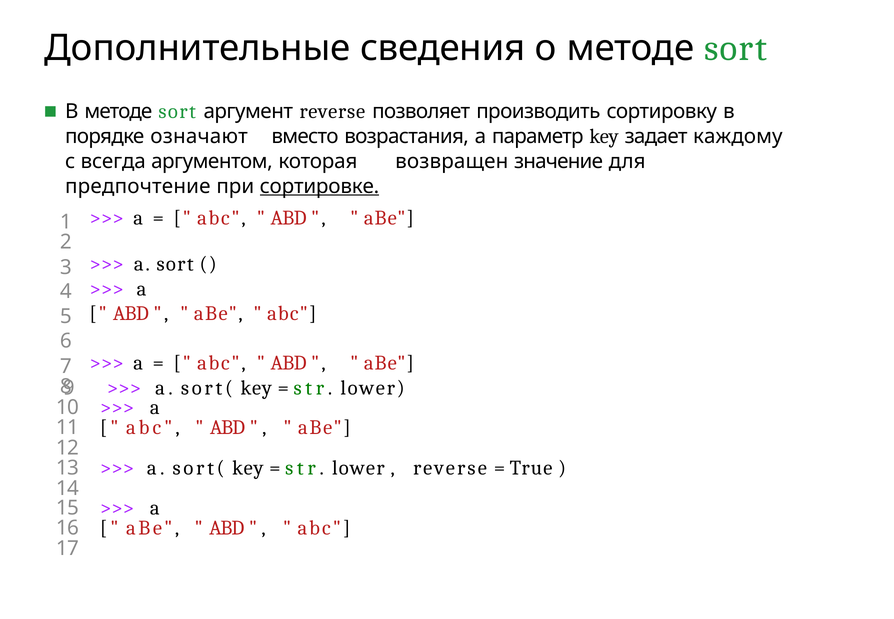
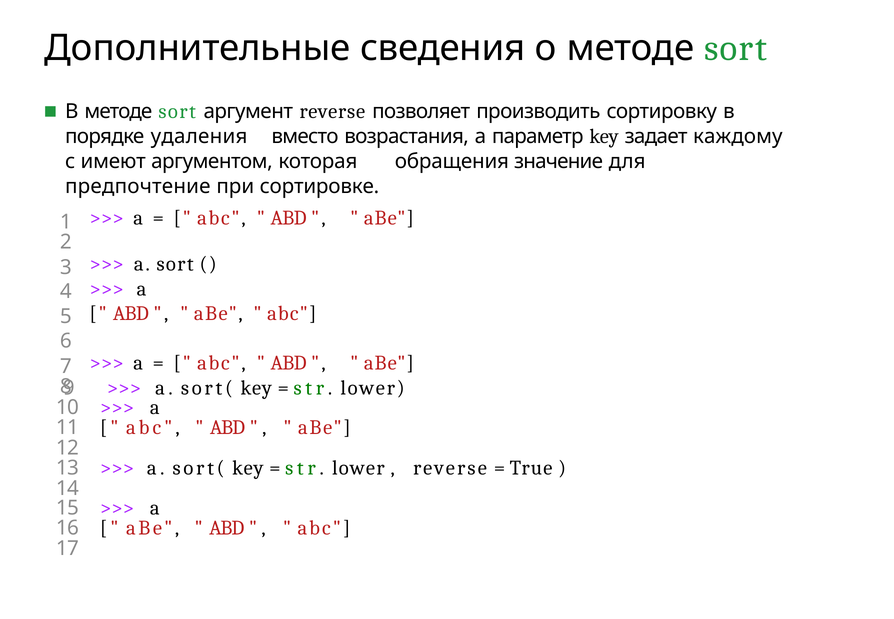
означают: означают -> удаления (199, 136)
всегда: всегда -> имеют (113, 161)
возвращен: возвращен -> обращения (452, 161)
сортировке underline: present -> none (319, 186)
